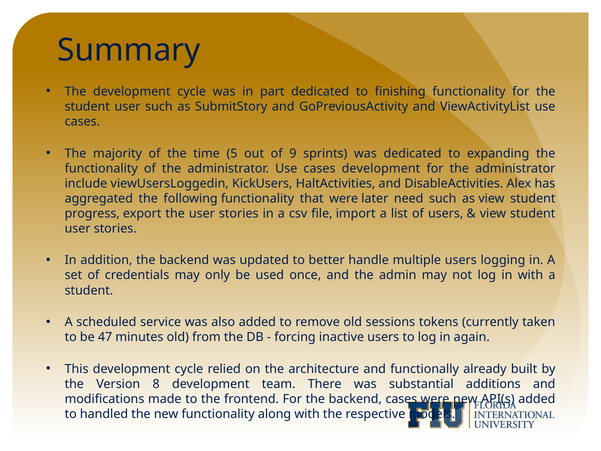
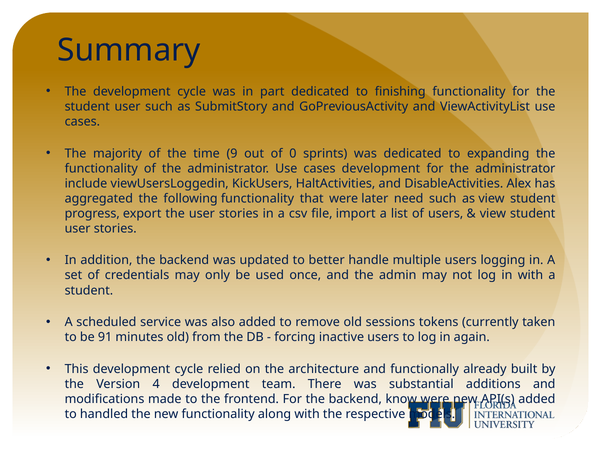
5: 5 -> 9 (232, 153)
9: 9 -> 0 (293, 153)
47: 47 -> 91 (105, 337)
8: 8 -> 4 (156, 384)
backend cases: cases -> know (401, 399)
